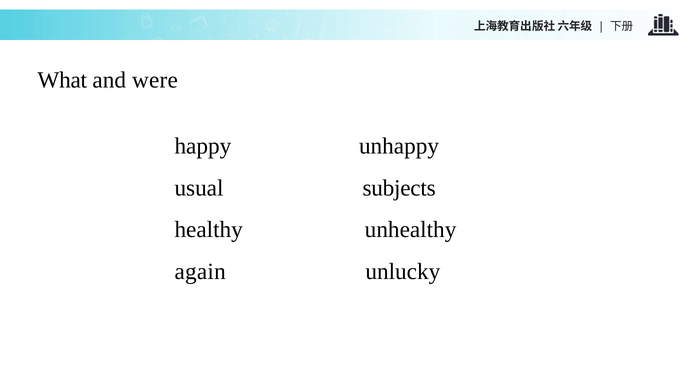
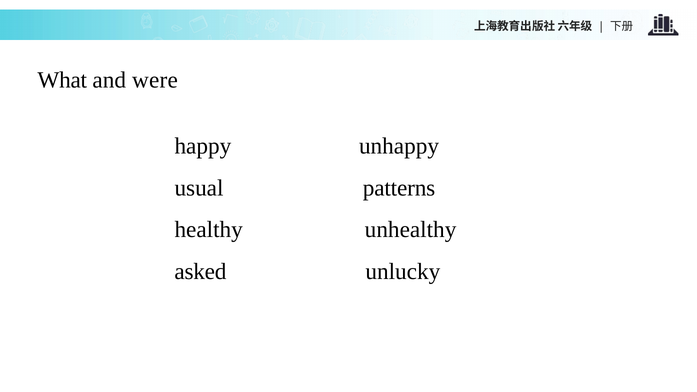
subjects: subjects -> patterns (399, 188)
again: again -> asked (200, 272)
